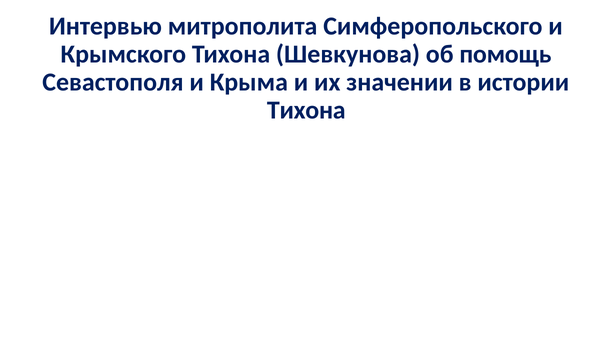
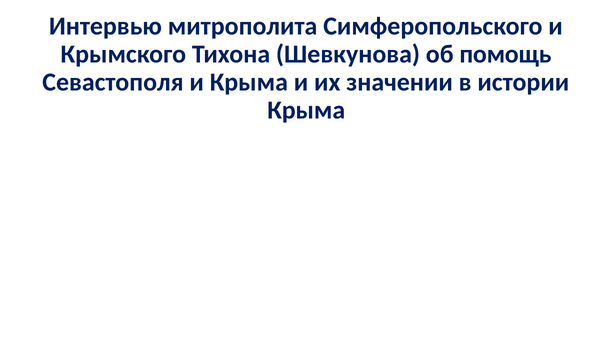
Тихона: Тихона -> Крыма (306, 110)
